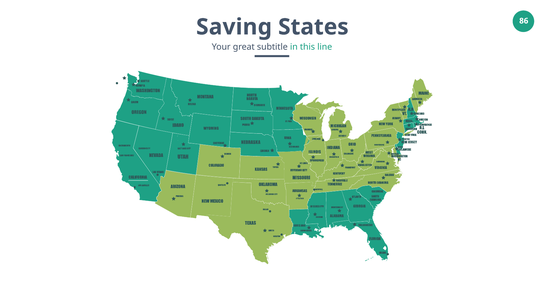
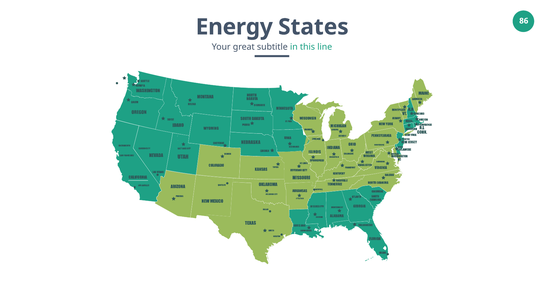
Saving: Saving -> Energy (234, 27)
